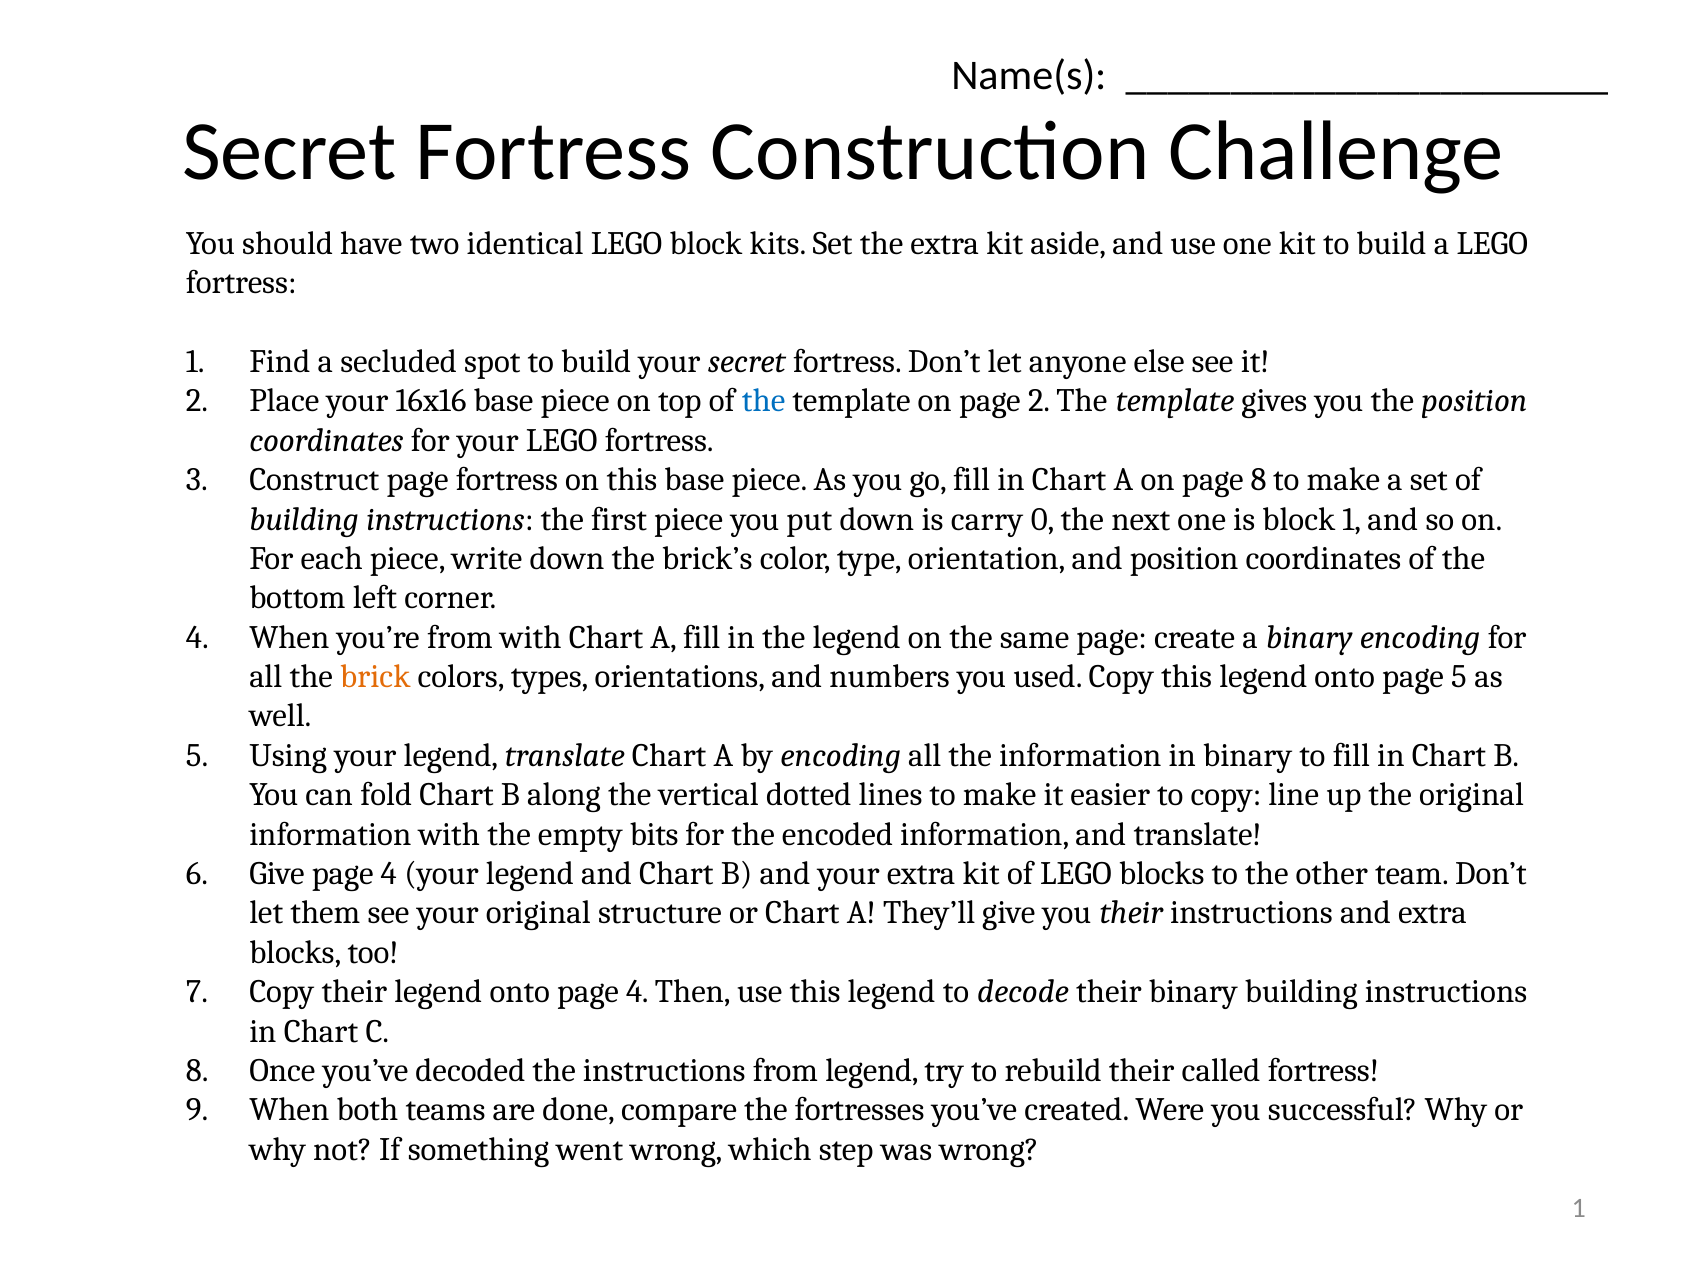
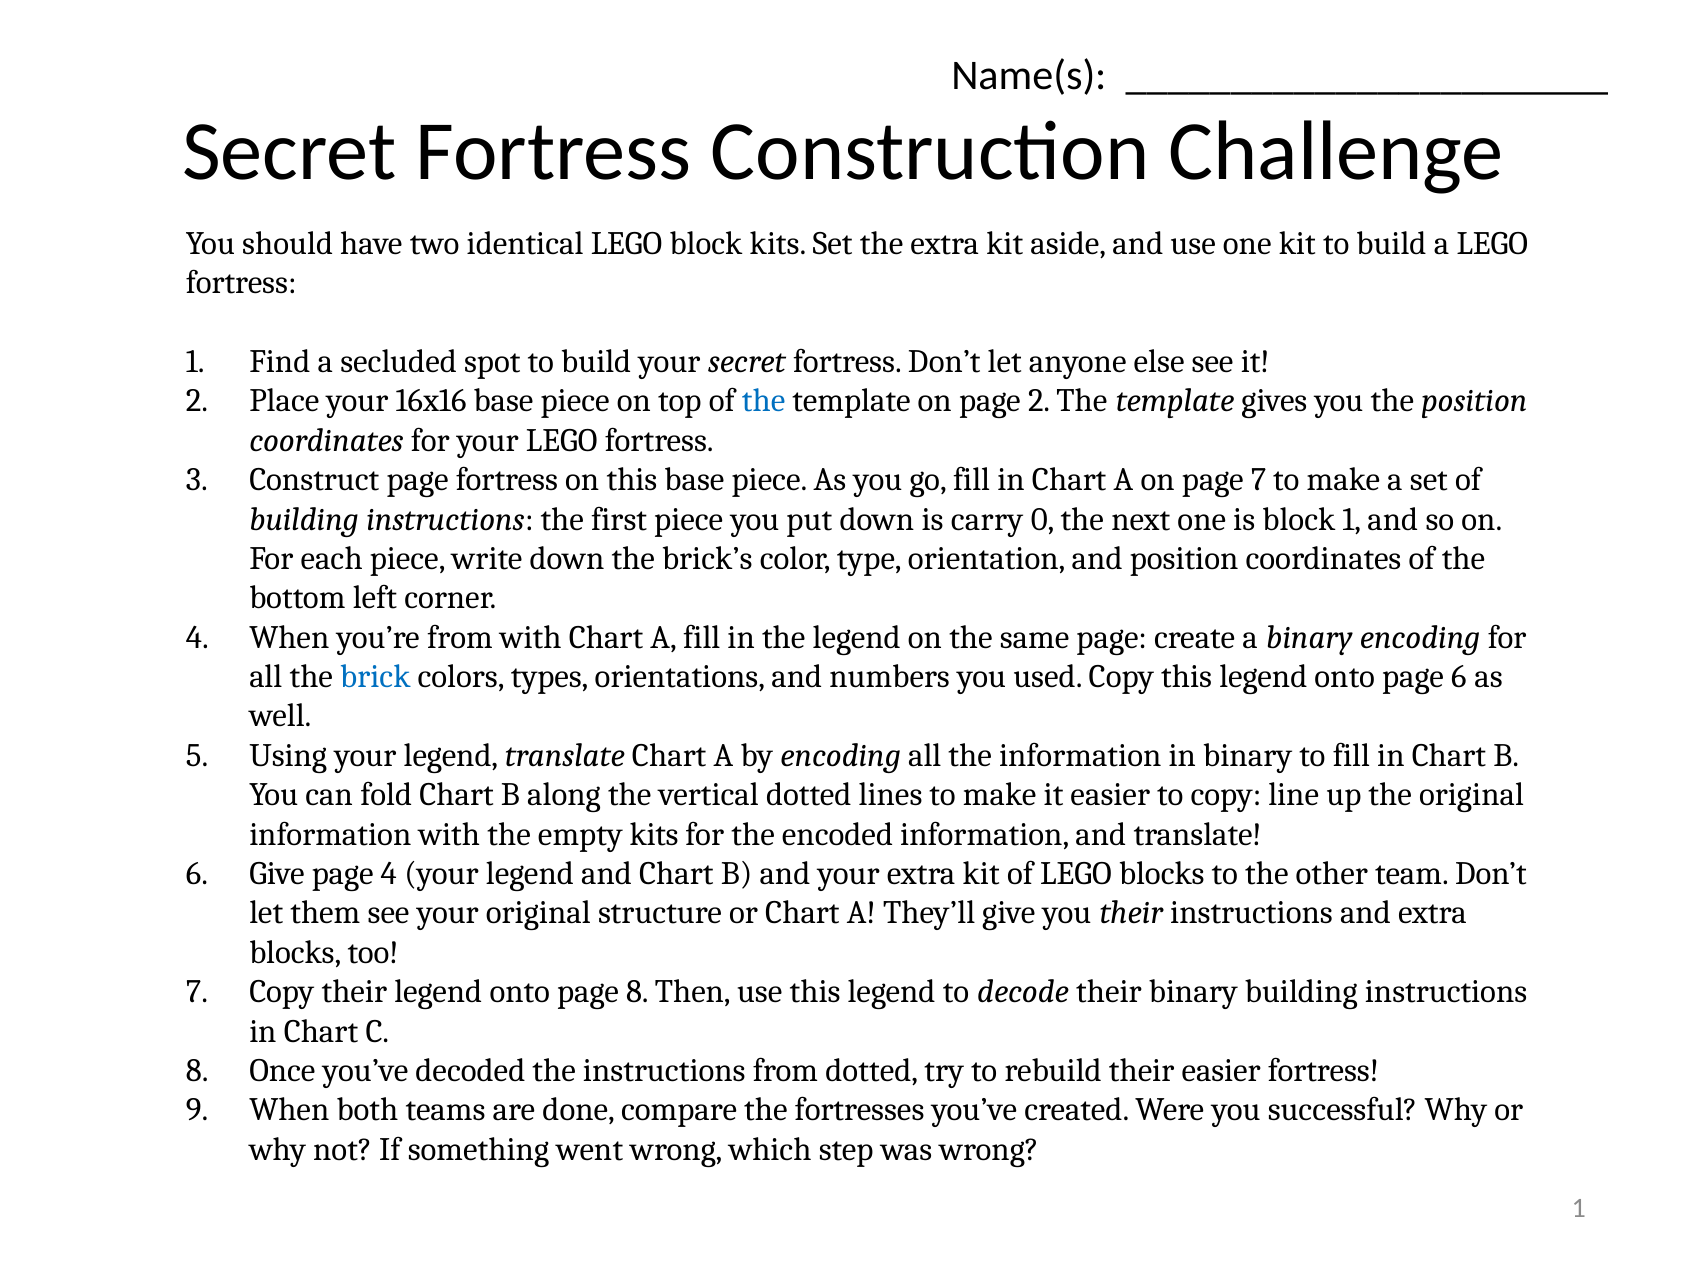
page 8: 8 -> 7 (1259, 480)
brick colour: orange -> blue (375, 677)
page 5: 5 -> 6 (1459, 677)
empty bits: bits -> kits (654, 834)
onto page 4: 4 -> 8 (637, 992)
from legend: legend -> dotted (872, 1071)
their called: called -> easier (1221, 1071)
